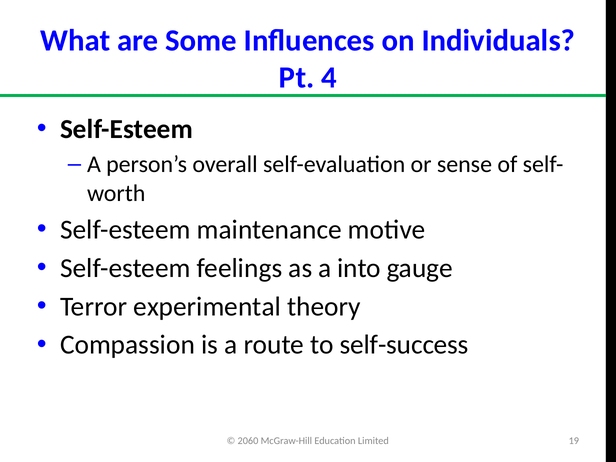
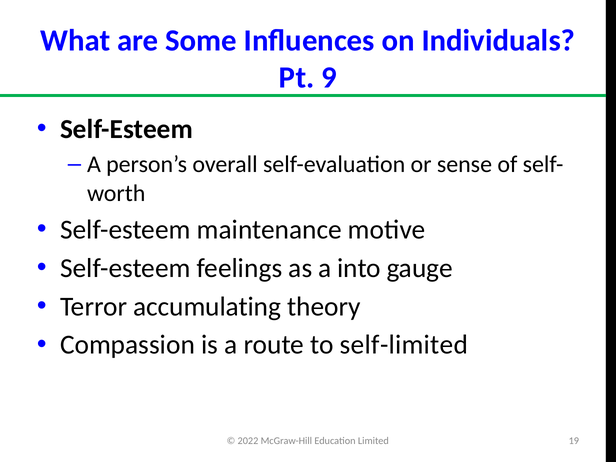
4: 4 -> 9 (329, 78)
experimental: experimental -> accumulating (207, 307)
self-success: self-success -> self-limited (404, 345)
2060: 2060 -> 2022 (248, 441)
